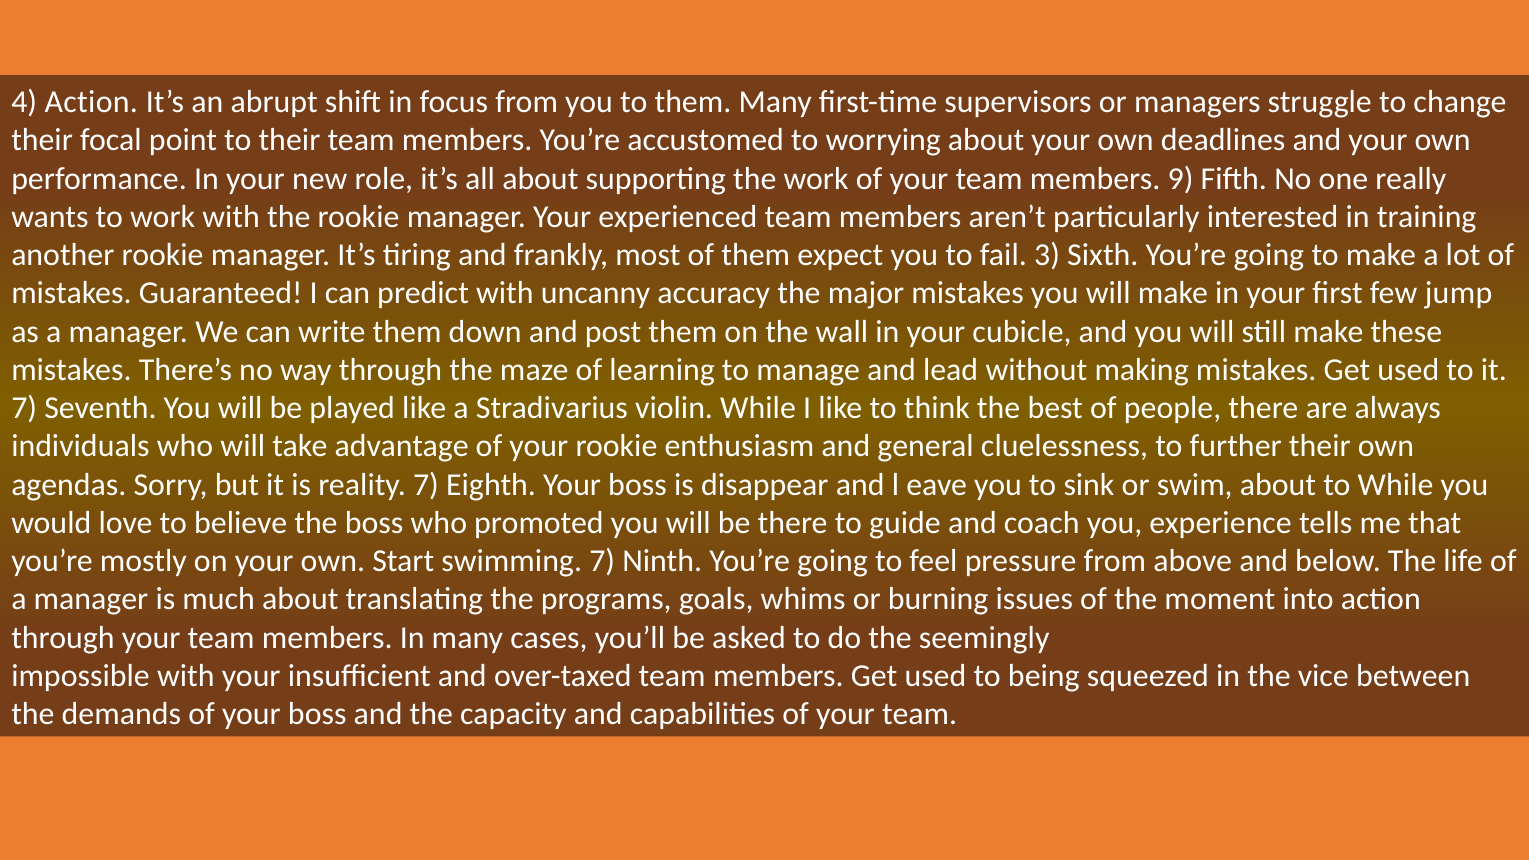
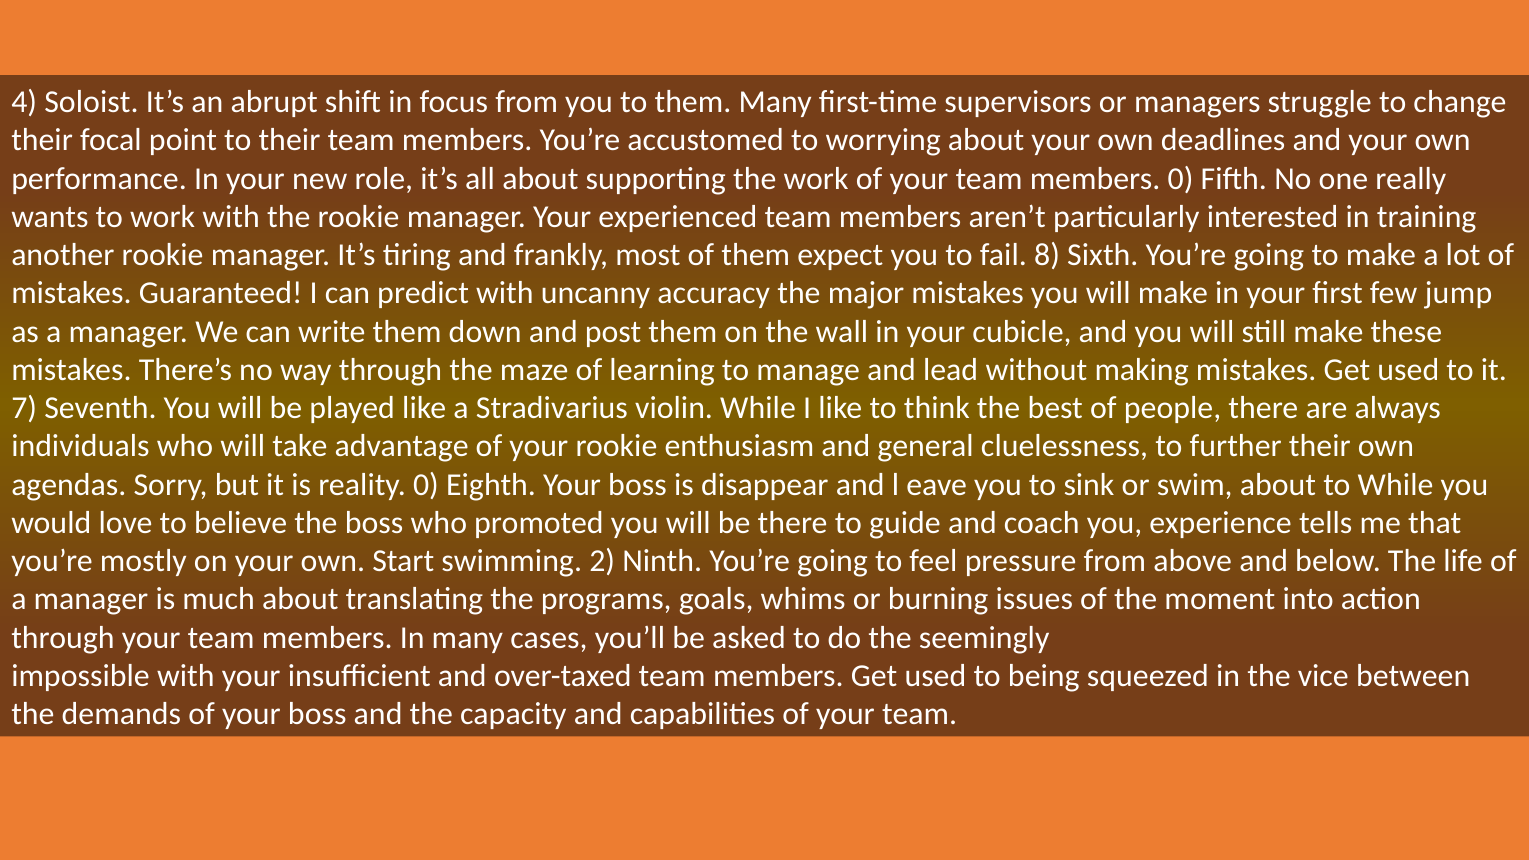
4 Action: Action -> Soloist (91, 102)
members 9: 9 -> 0 (1181, 179)
3: 3 -> 8 (1047, 255)
reality 7: 7 -> 0 (426, 485)
swimming 7: 7 -> 2 (602, 561)
